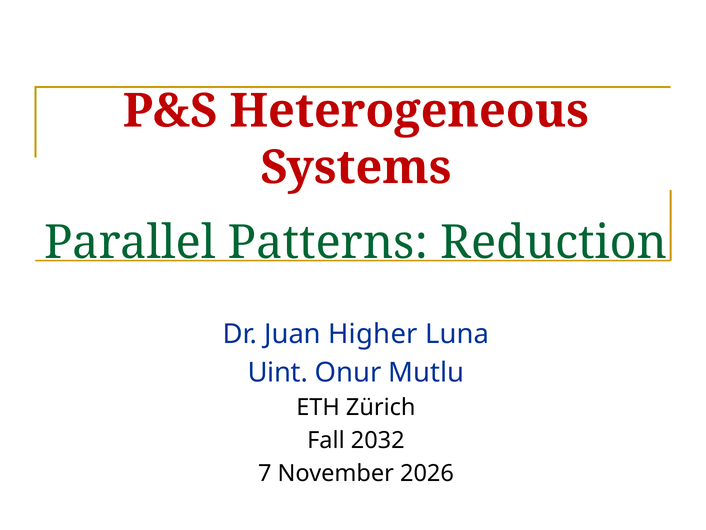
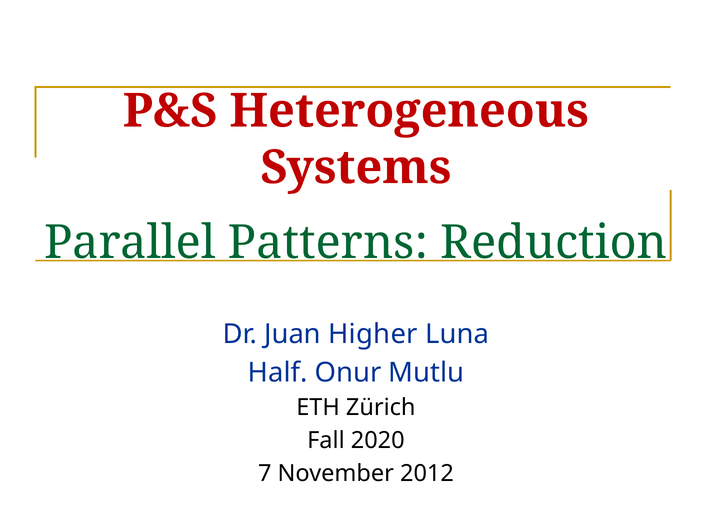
Uint: Uint -> Half (278, 372)
2032: 2032 -> 2020 (378, 440)
2026: 2026 -> 2012 (427, 473)
